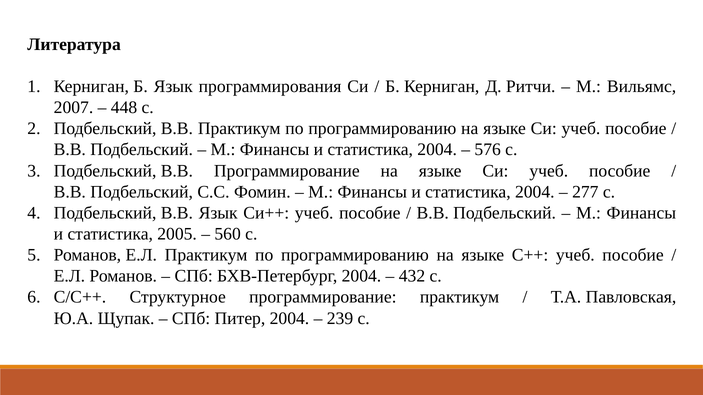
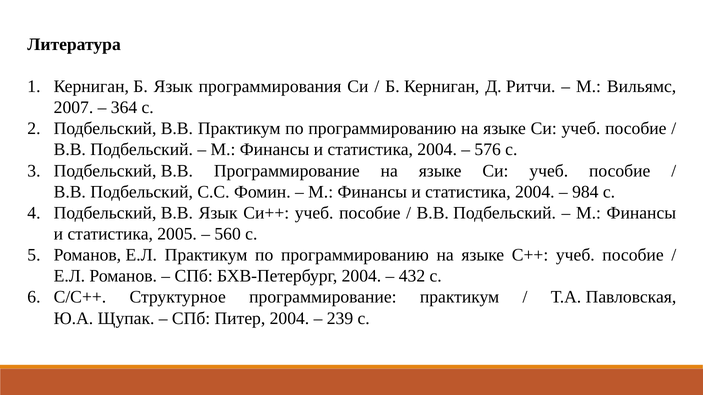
448: 448 -> 364 (124, 108)
277: 277 -> 984 (585, 192)
